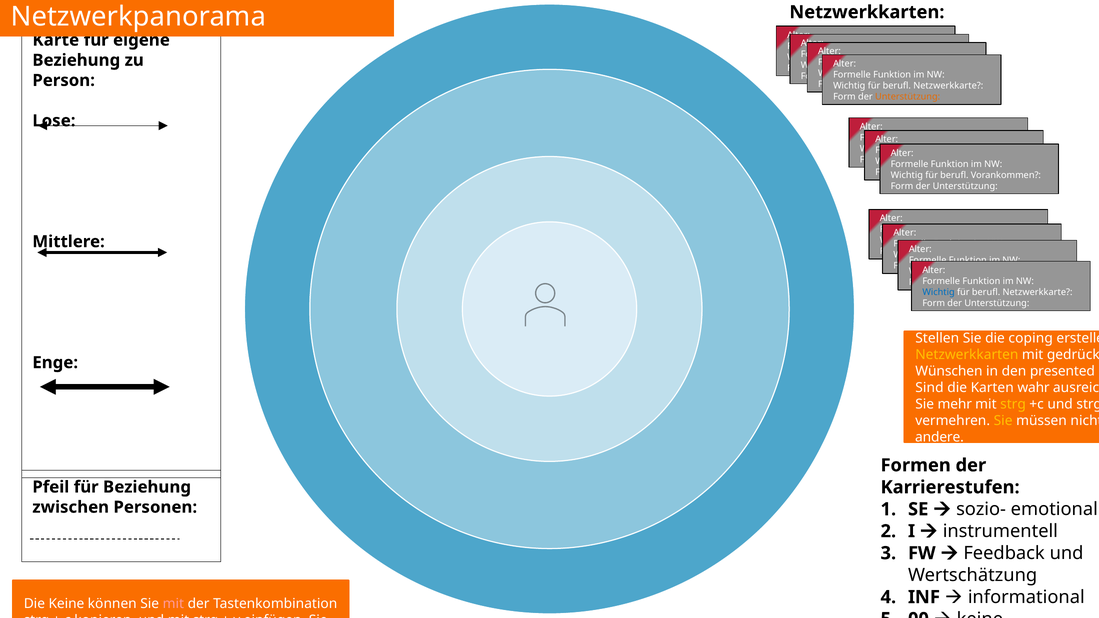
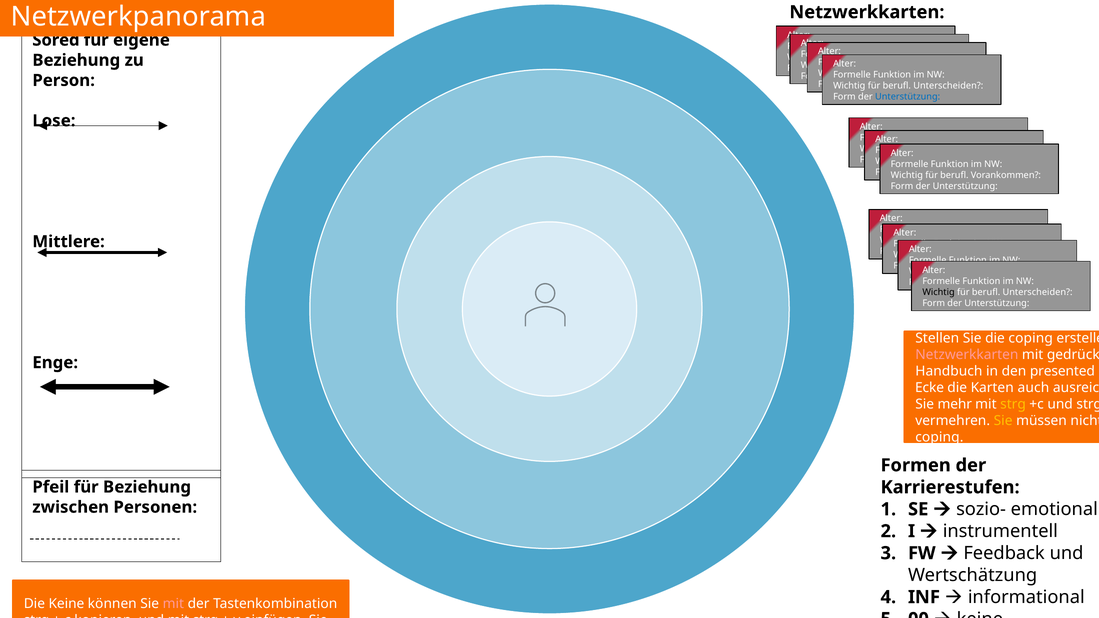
Karte: Karte -> Sored (56, 40)
Netzwerkkarte: Netzwerkkarte -> Unterscheiden (948, 86)
Unterstützung colour: orange -> blue (908, 97)
Wichtig colour: blue -> black (939, 292)
Netzwerkkarte: Netzwerkkarte -> Unterscheiden (1038, 292)
Netzwerkkarten colour: yellow -> pink (967, 355)
Wünschen: Wünschen -> Handbuch (949, 371)
Sind: Sind -> Ecke (930, 388)
wahr: wahr -> auch (1033, 388)
andere: andere -> coping (939, 437)
